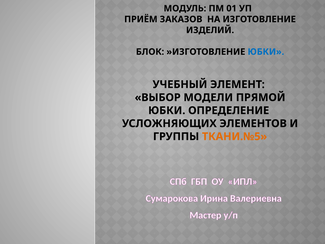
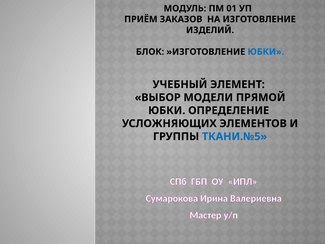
ТКАНИ.№5 colour: orange -> blue (235, 136)
